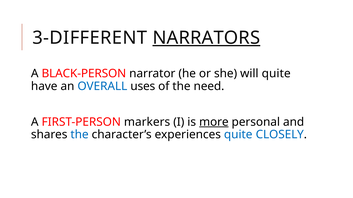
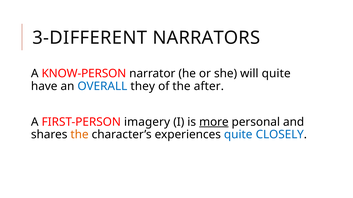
NARRATORS underline: present -> none (206, 38)
BLACK-PERSON: BLACK-PERSON -> KNOW-PERSON (84, 74)
uses: uses -> they (143, 87)
need: need -> after (209, 87)
markers: markers -> imagery (147, 122)
the colour: blue -> orange (80, 135)
